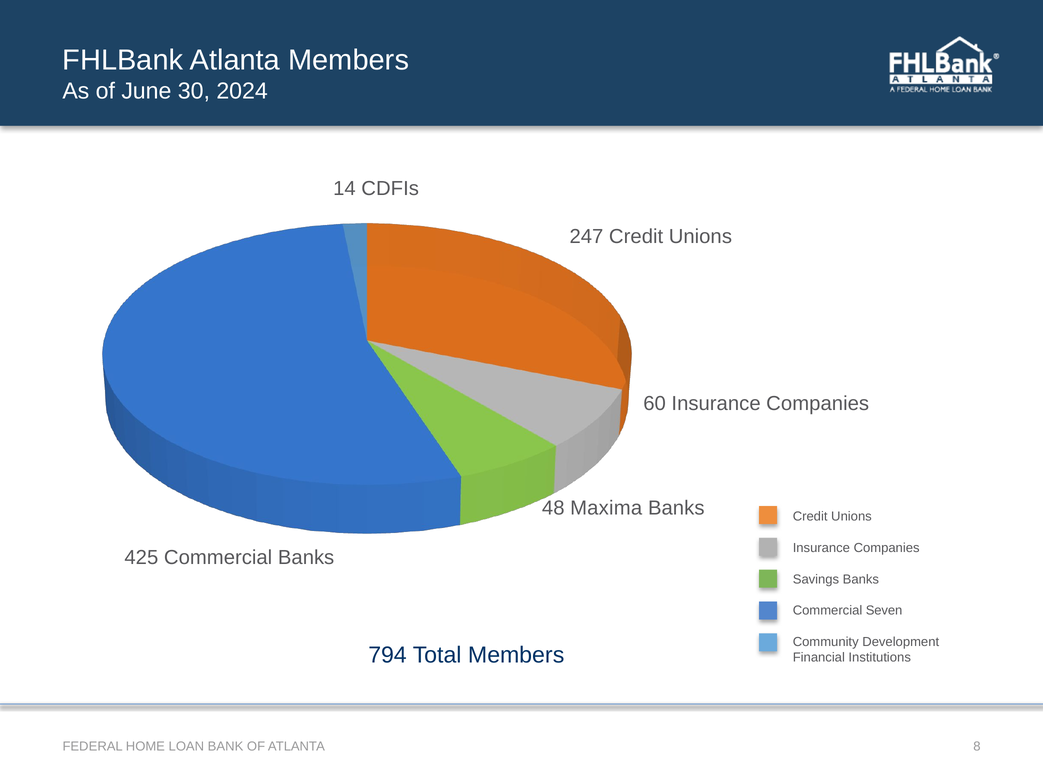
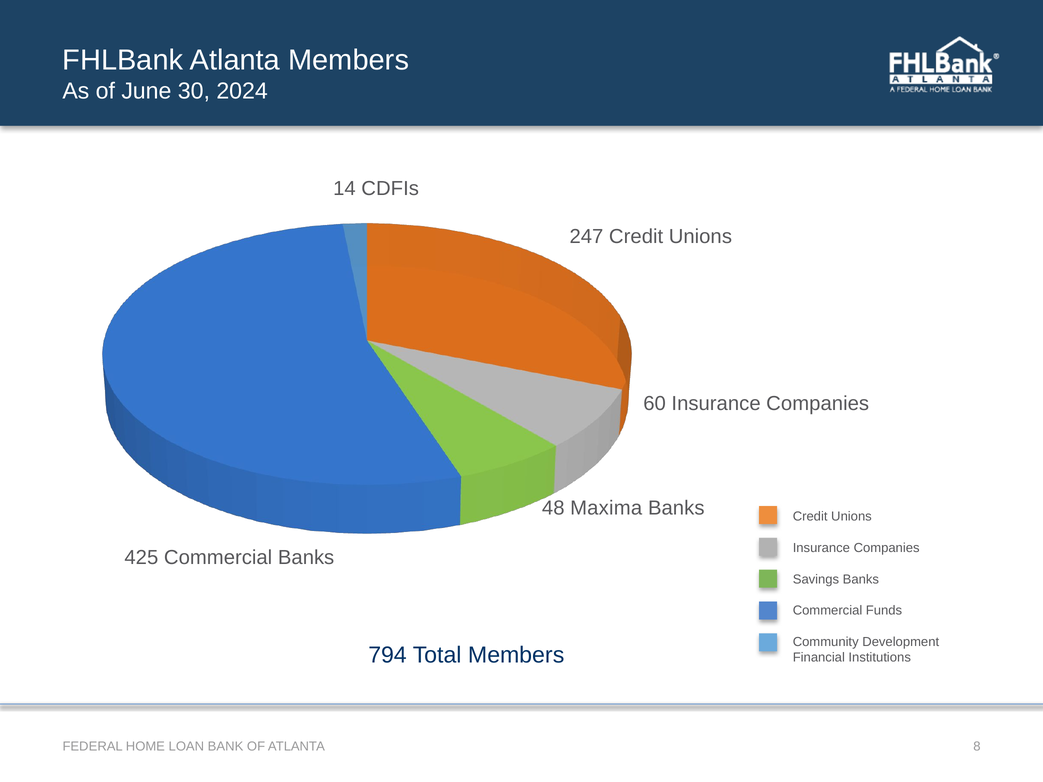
Seven: Seven -> Funds (884, 611)
